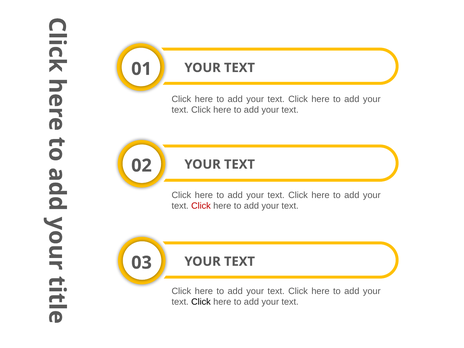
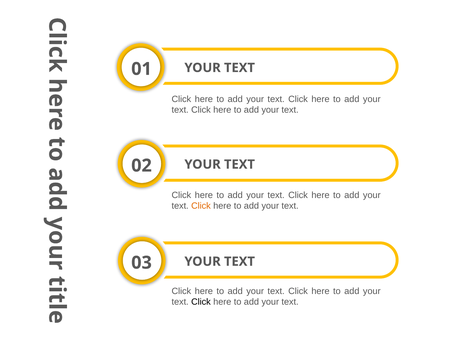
Click colour: red -> orange (201, 206)
